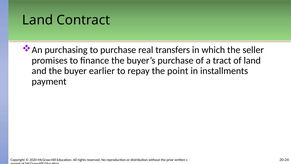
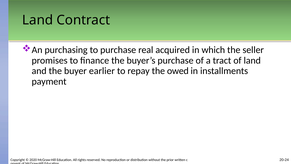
transfers: transfers -> acquired (173, 50)
point: point -> owed (178, 71)
